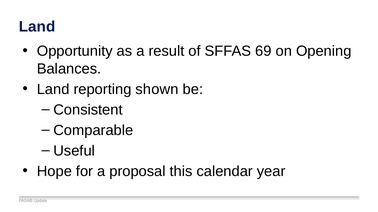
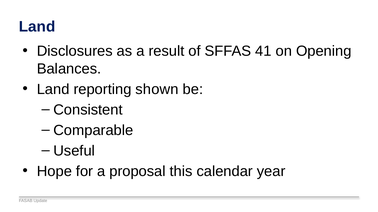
Opportunity: Opportunity -> Disclosures (75, 51)
69: 69 -> 41 (263, 51)
